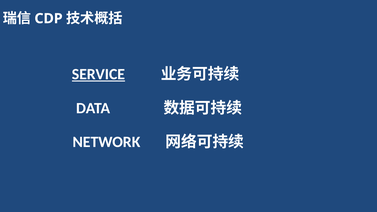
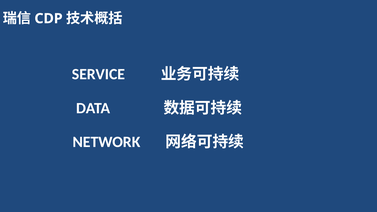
SERVICE underline: present -> none (99, 74)
